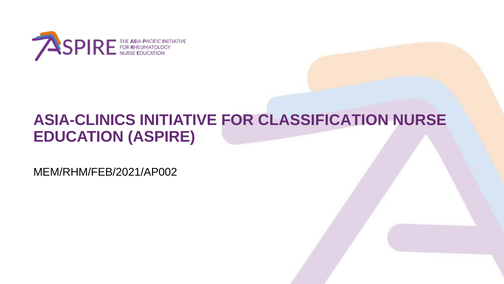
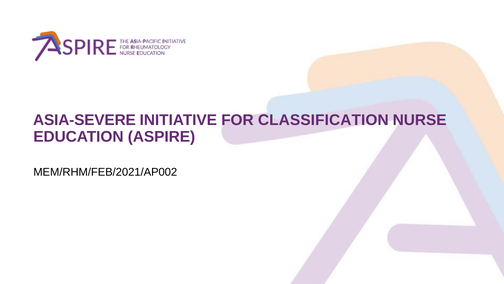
ASIA-CLINICS: ASIA-CLINICS -> ASIA-SEVERE (84, 120)
